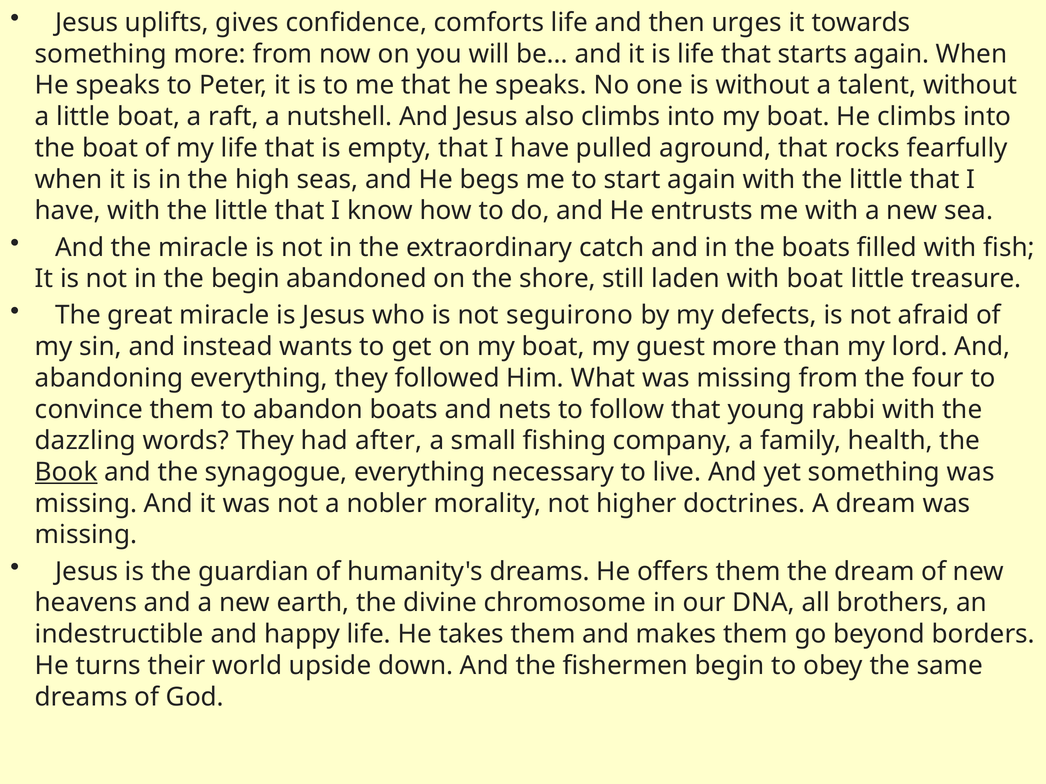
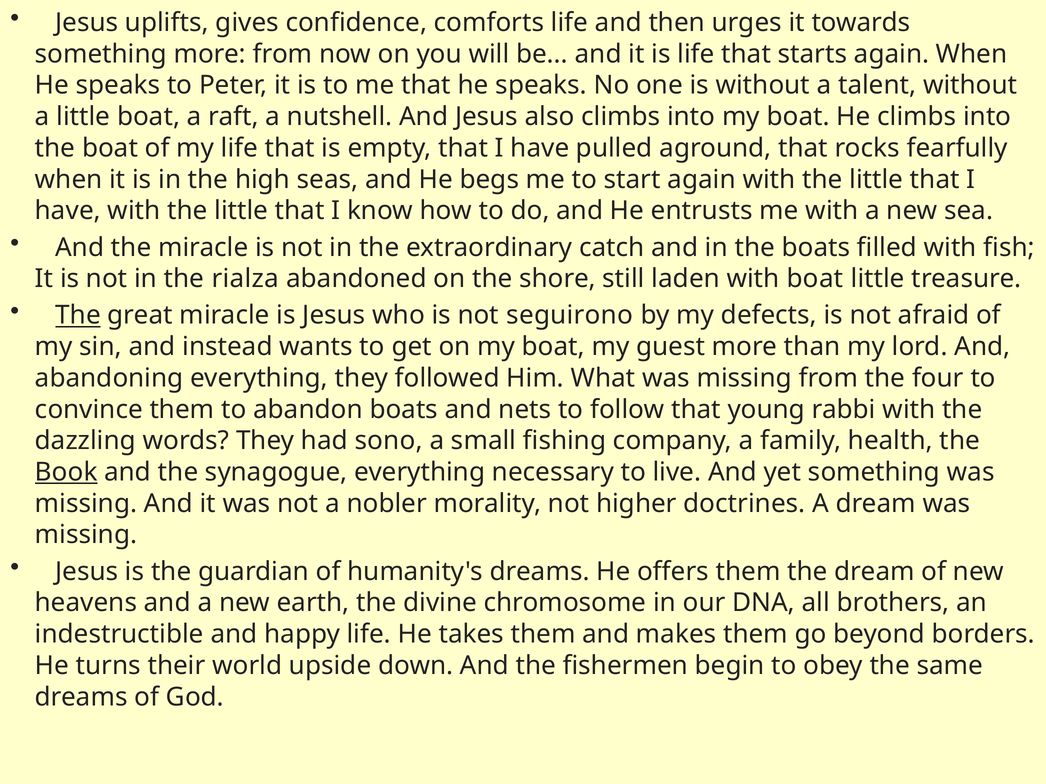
the begin: begin -> rialza (245, 279)
The underline: none -> present (78, 316)
after: after -> sono (389, 441)
